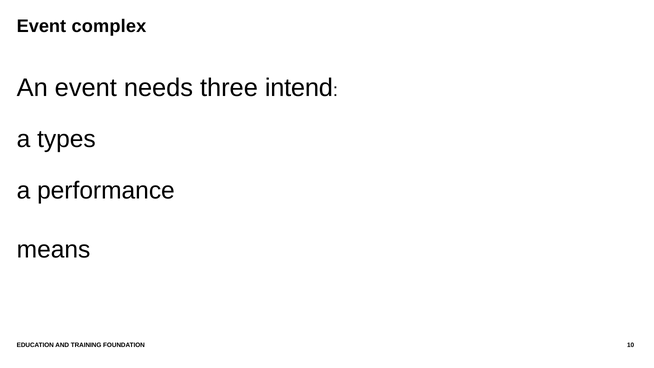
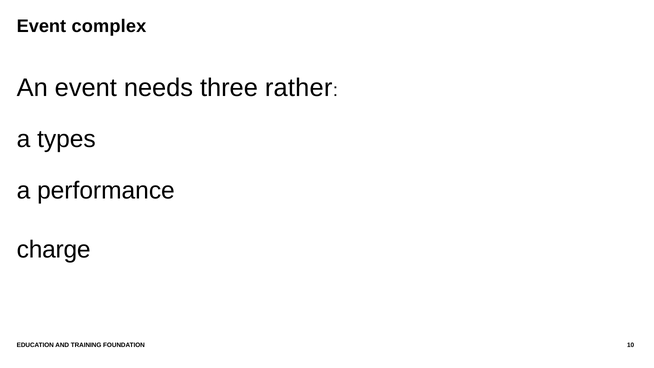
intend: intend -> rather (299, 88)
means: means -> charge (54, 250)
